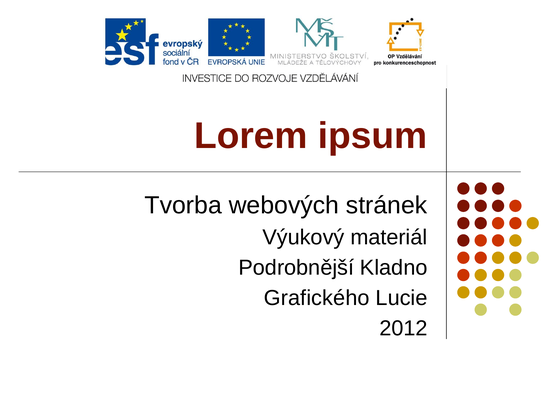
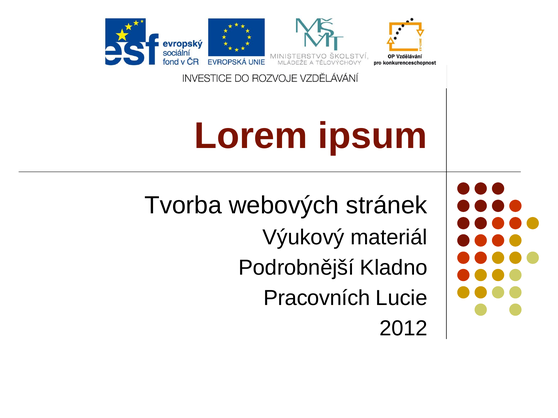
Grafického: Grafického -> Pracovních (317, 298)
